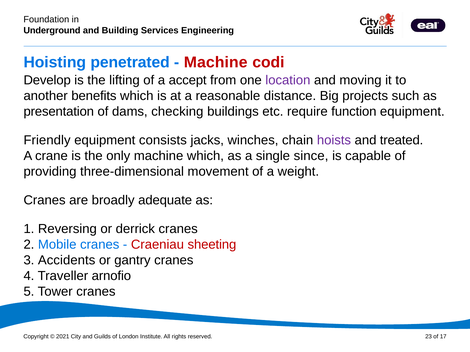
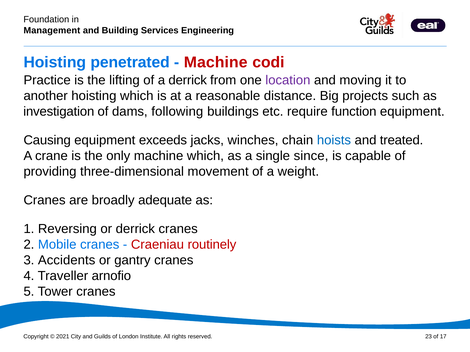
Underground: Underground -> Management (52, 31)
Develop: Develop -> Practice (47, 80)
a accept: accept -> derrick (188, 80)
another benefits: benefits -> hoisting (94, 96)
presentation: presentation -> investigation (59, 112)
checking: checking -> following (177, 112)
Friendly: Friendly -> Causing (47, 140)
consists: consists -> exceeds (163, 140)
hoists colour: purple -> blue (334, 140)
sheeting: sheeting -> routinely (212, 245)
